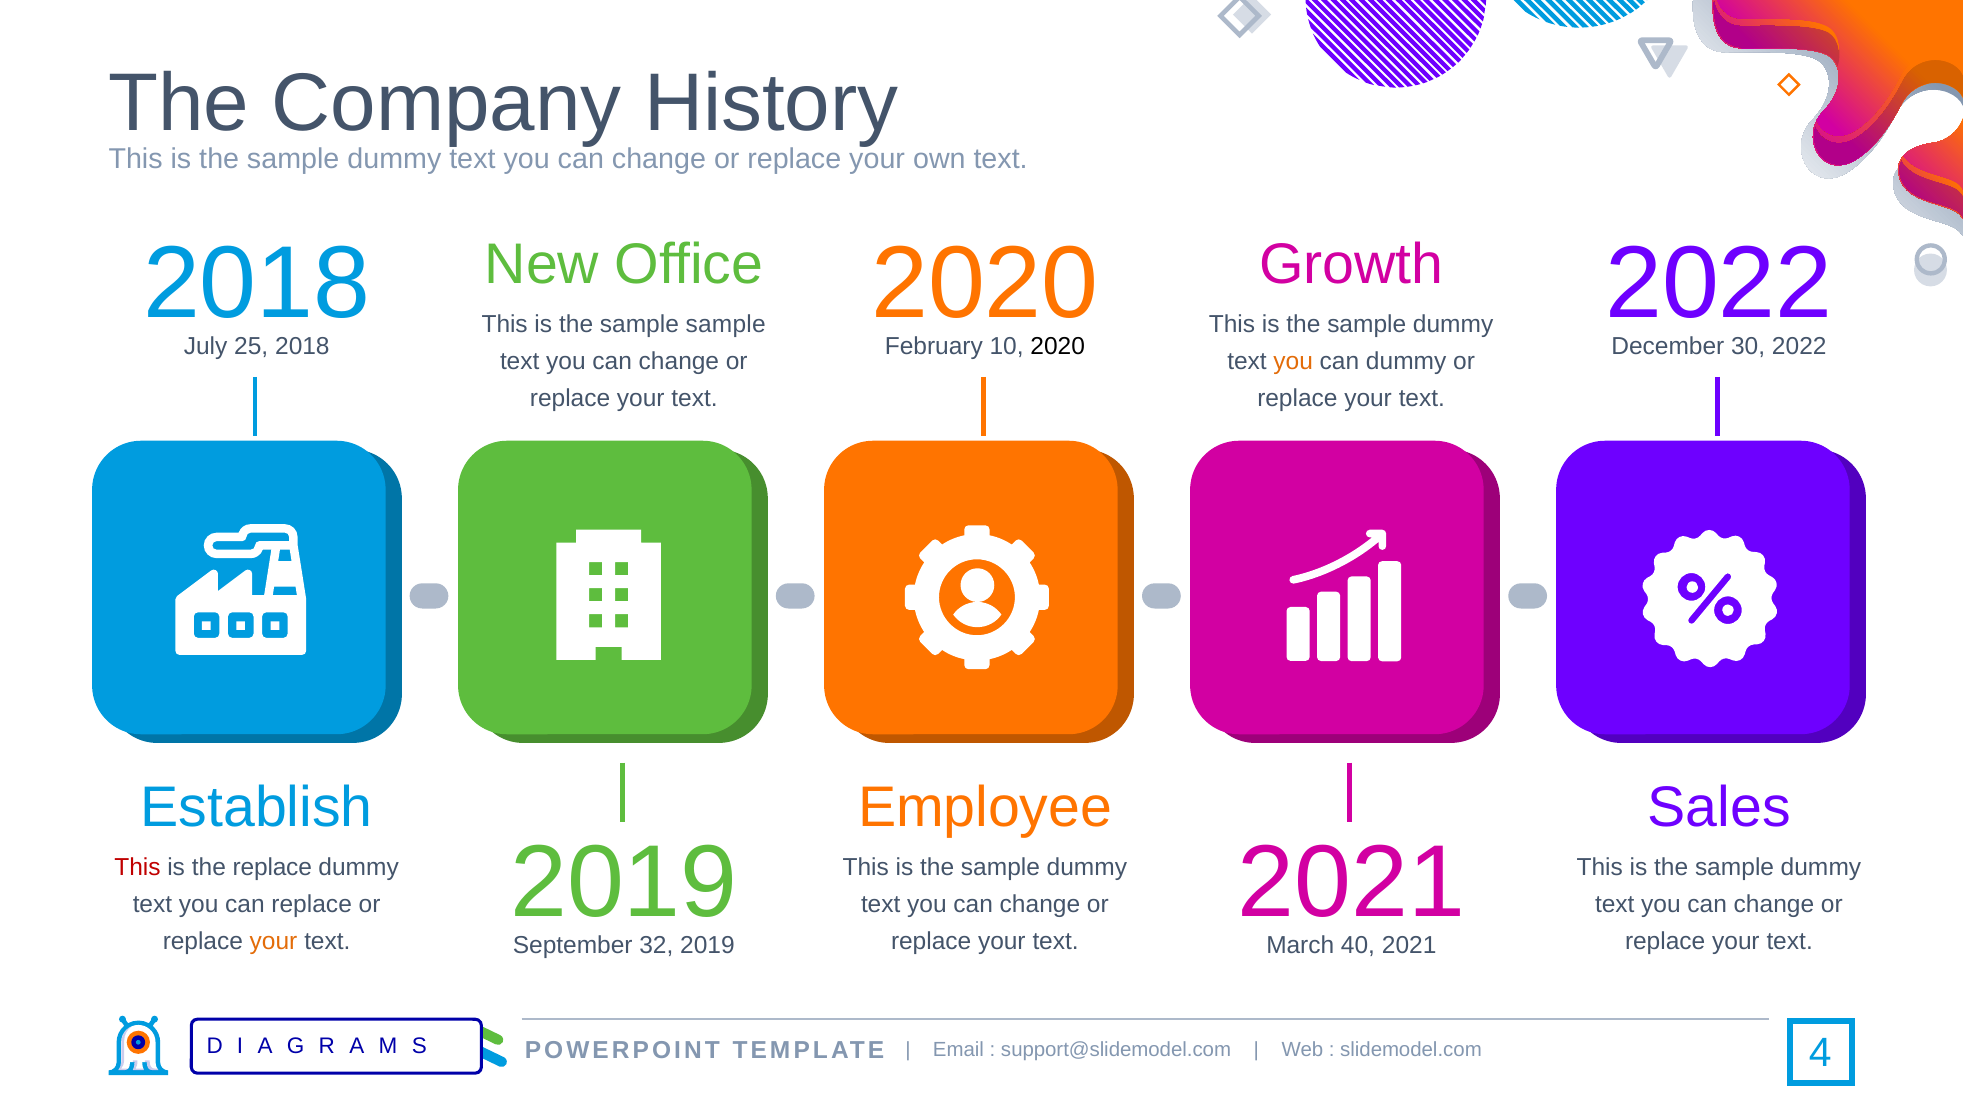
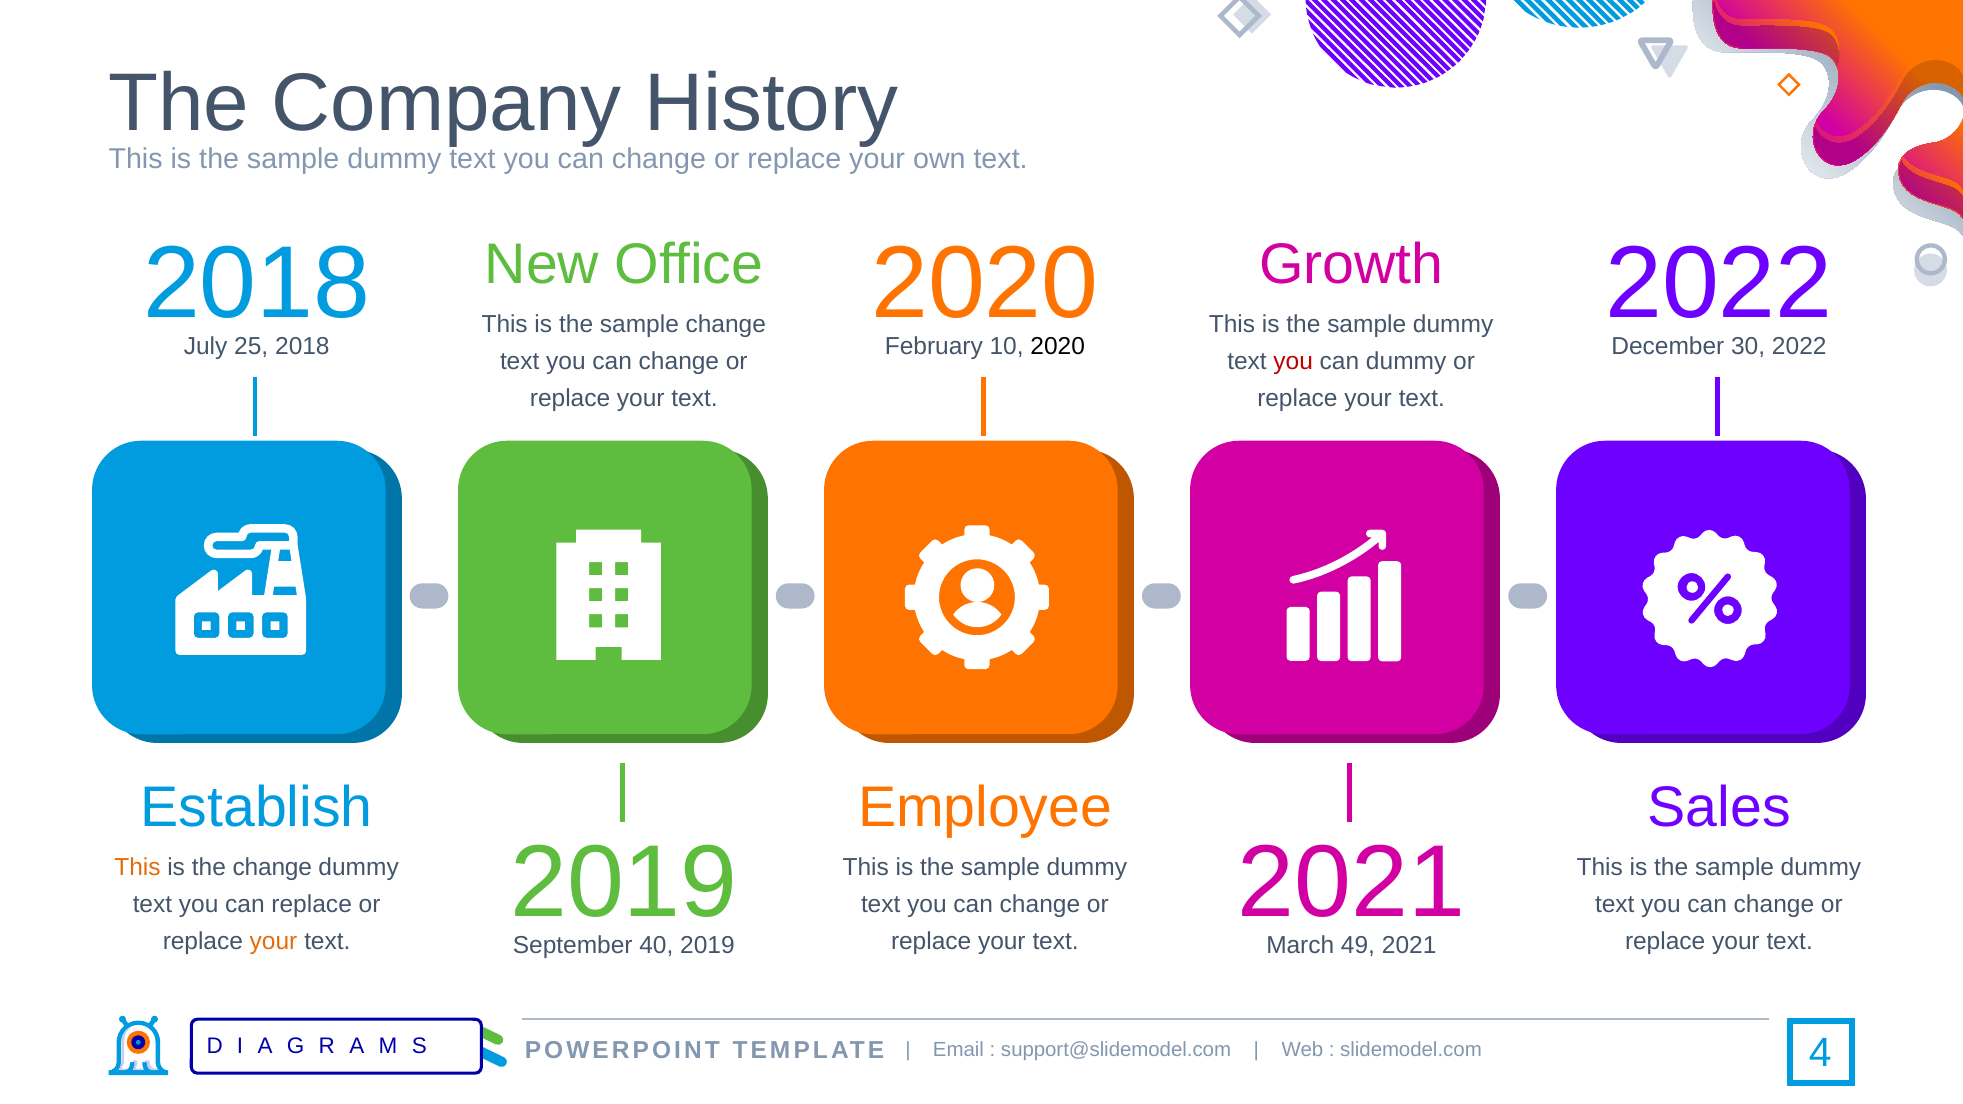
sample sample: sample -> change (726, 325)
you colour: orange -> red (1293, 361)
This colour: red -> orange (137, 868)
the replace: replace -> change (272, 868)
32: 32 -> 40 (656, 945)
40: 40 -> 49 (1358, 945)
